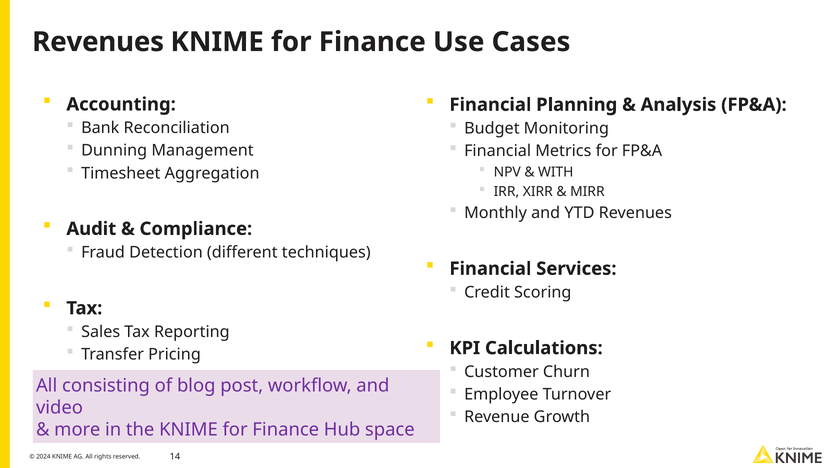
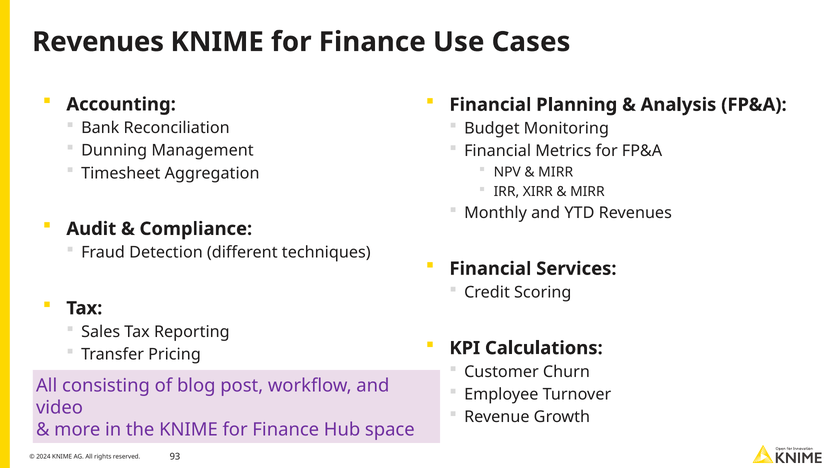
WITH: WITH -> MIRR (556, 172)
14: 14 -> 93 (175, 457)
